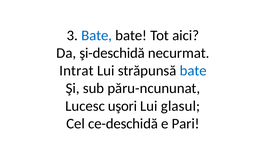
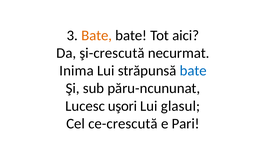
Bate colour: blue -> orange (97, 36)
şi-deschidă: şi-deschidă -> şi-crescută (112, 53)
Intrat: Intrat -> Inima (77, 71)
ce-deschidă: ce-deschidă -> ce-crescută (123, 124)
